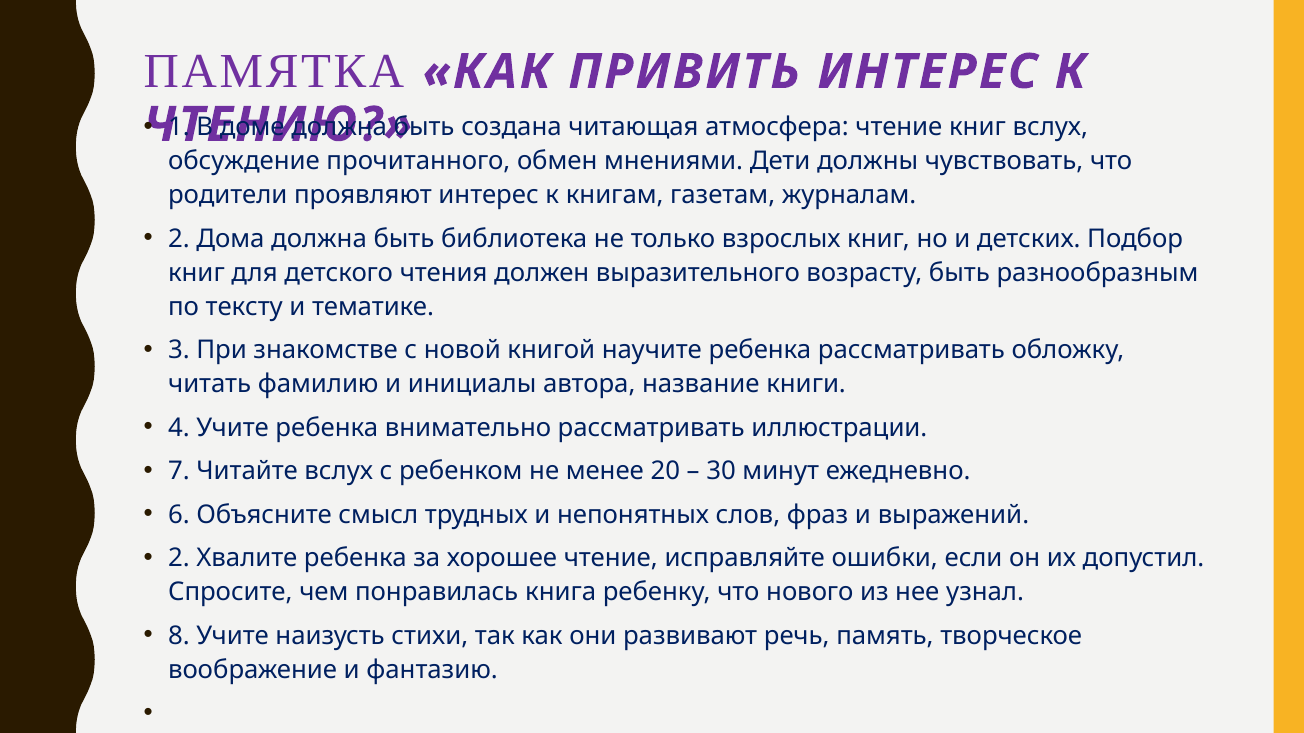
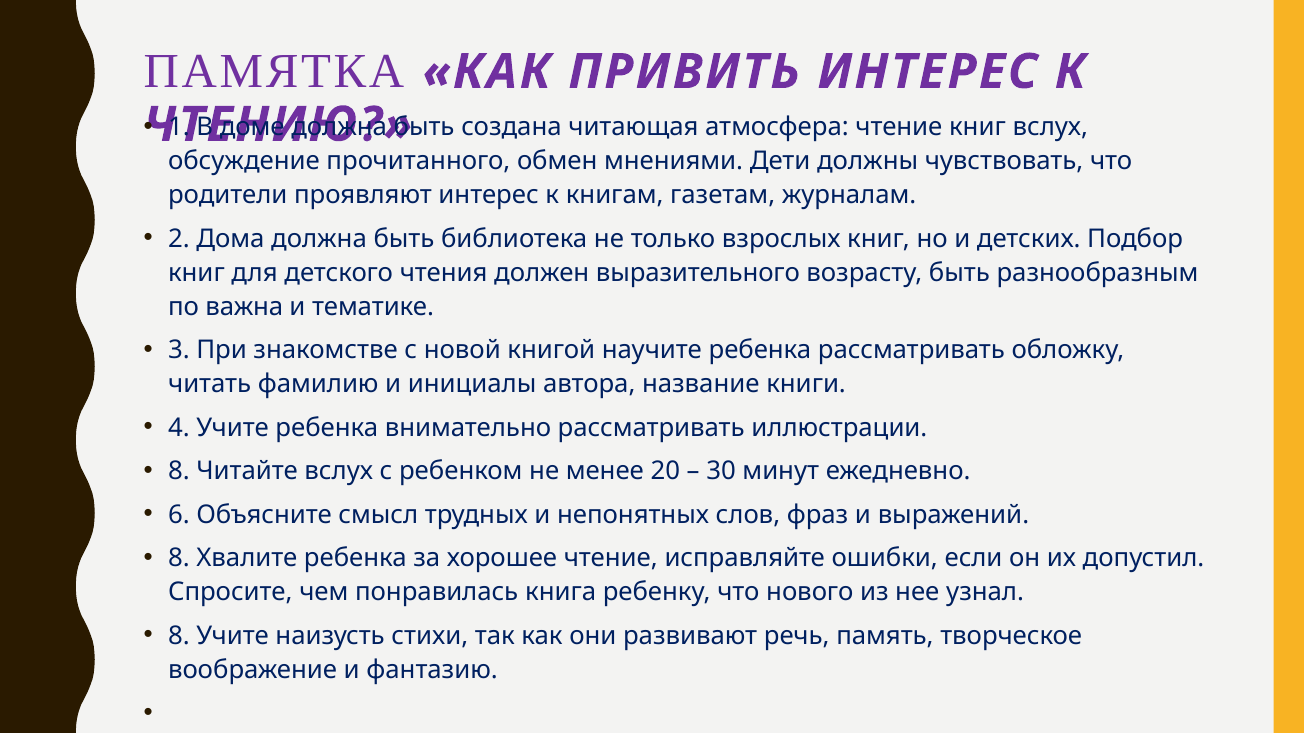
тексту: тексту -> важна (244, 307)
7: 7 -> 8 (179, 472)
2: 2 -> 8 (179, 559)
